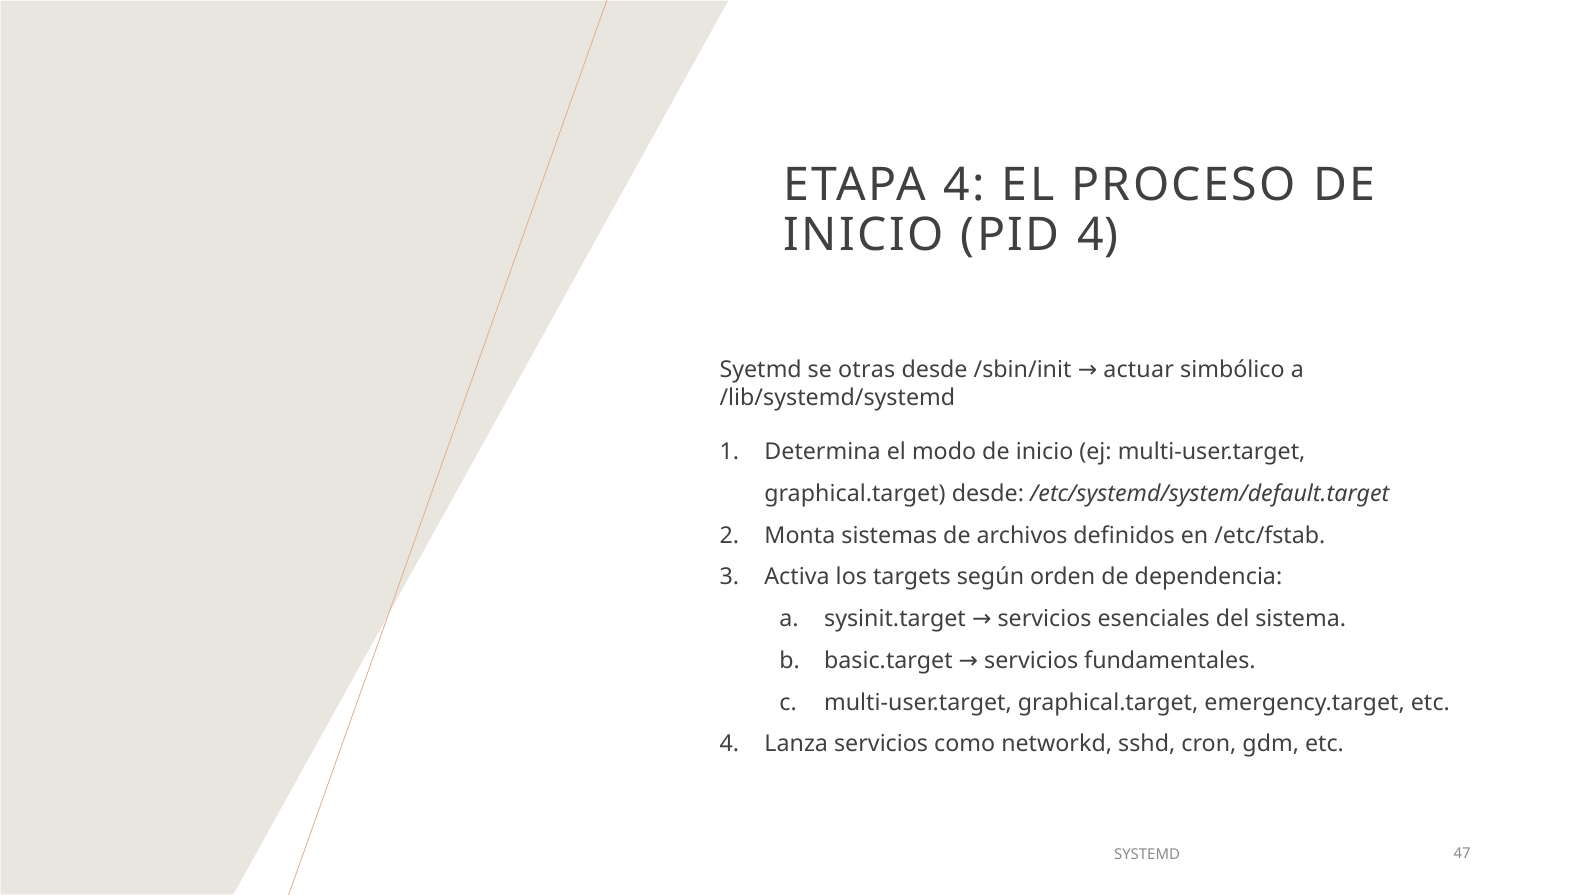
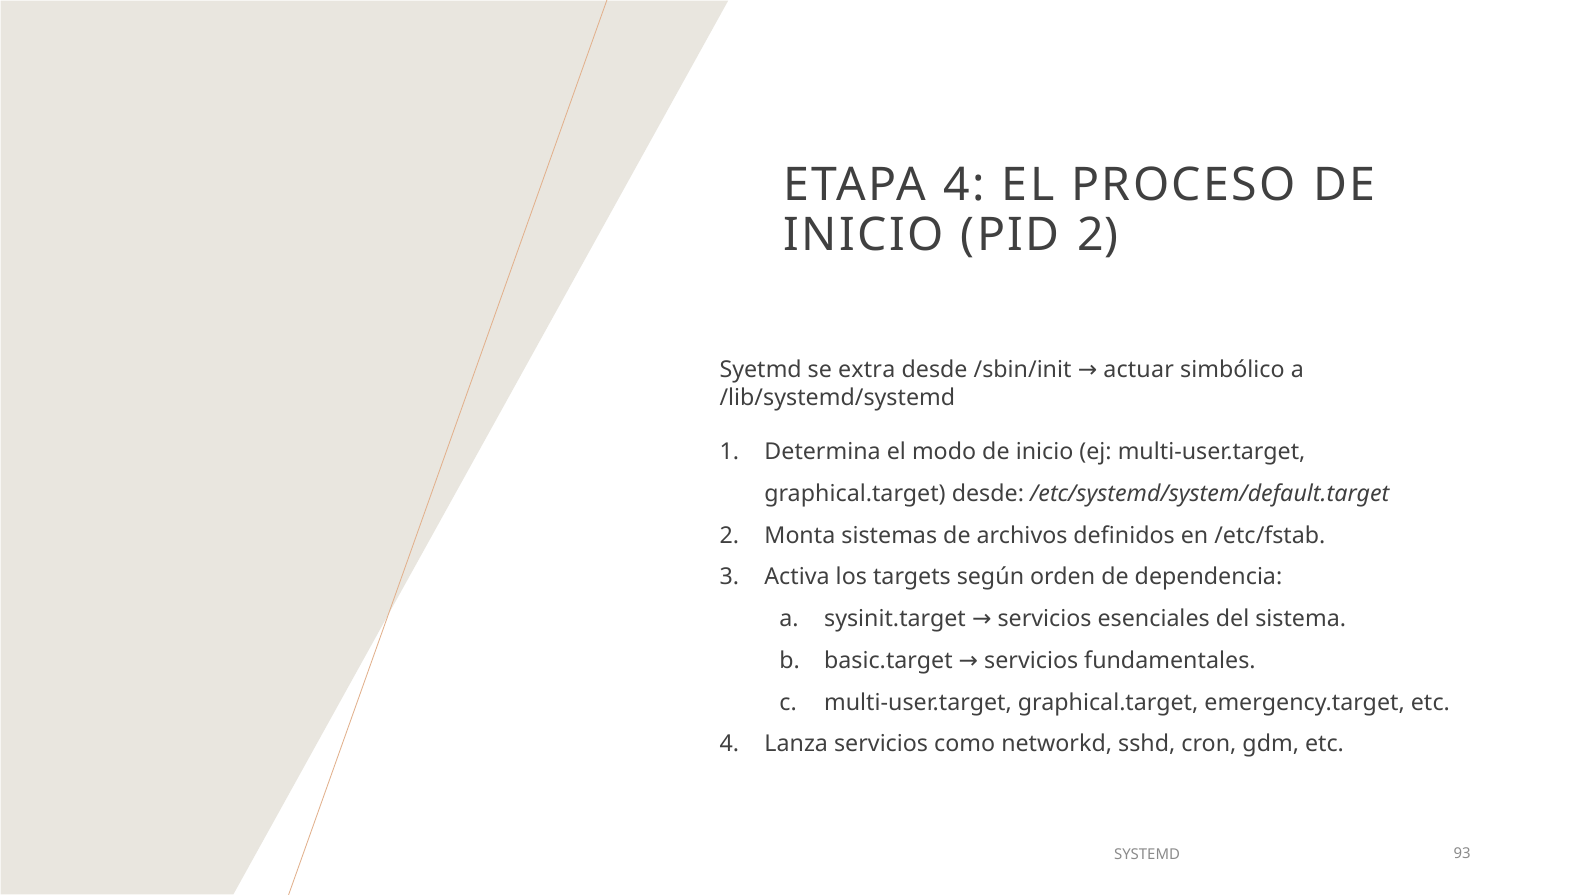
PID 4: 4 -> 2 (1098, 235)
otras: otras -> extra (867, 370)
47: 47 -> 93 (1462, 854)
